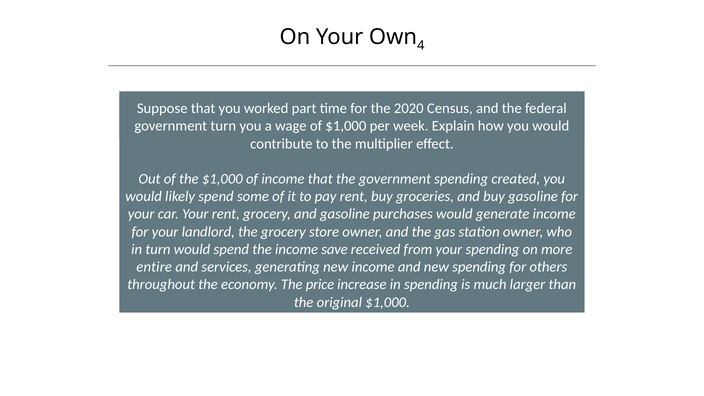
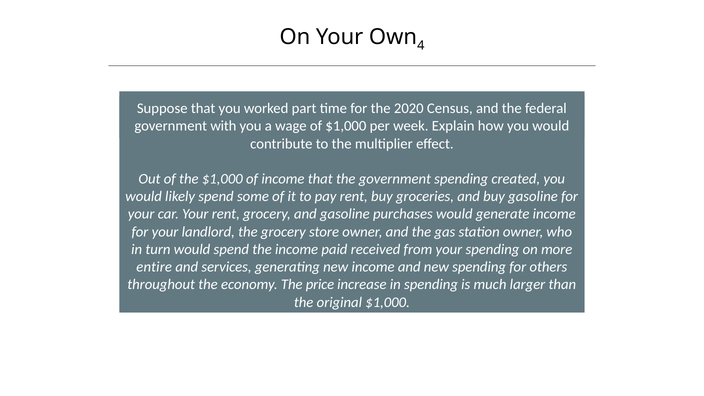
government turn: turn -> with (223, 126)
save: save -> paid (334, 249)
